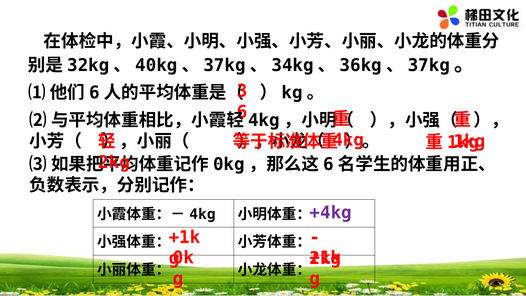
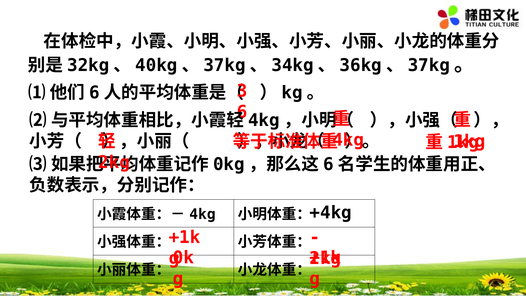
+4kg colour: purple -> black (331, 213)
